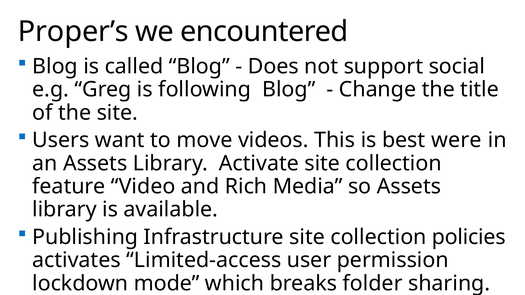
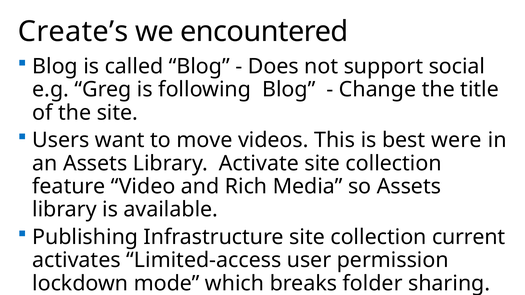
Proper’s: Proper’s -> Create’s (73, 32)
policies: policies -> current (469, 237)
